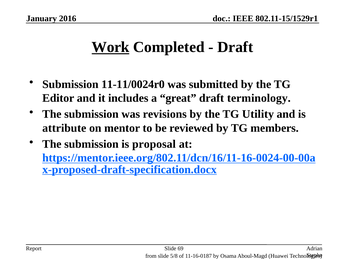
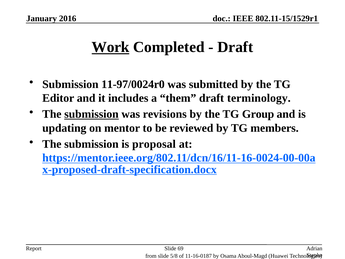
11-11/0024r0: 11-11/0024r0 -> 11-97/0024r0 (133, 84)
great: great -> them (178, 98)
submission underline: none -> present (91, 114)
Utility: Utility -> Group (258, 114)
attribute: attribute -> updating (64, 128)
